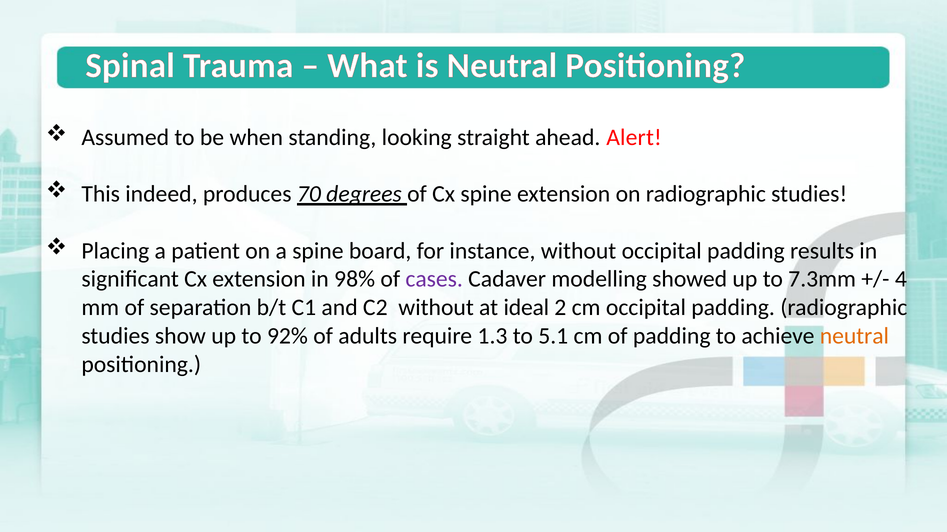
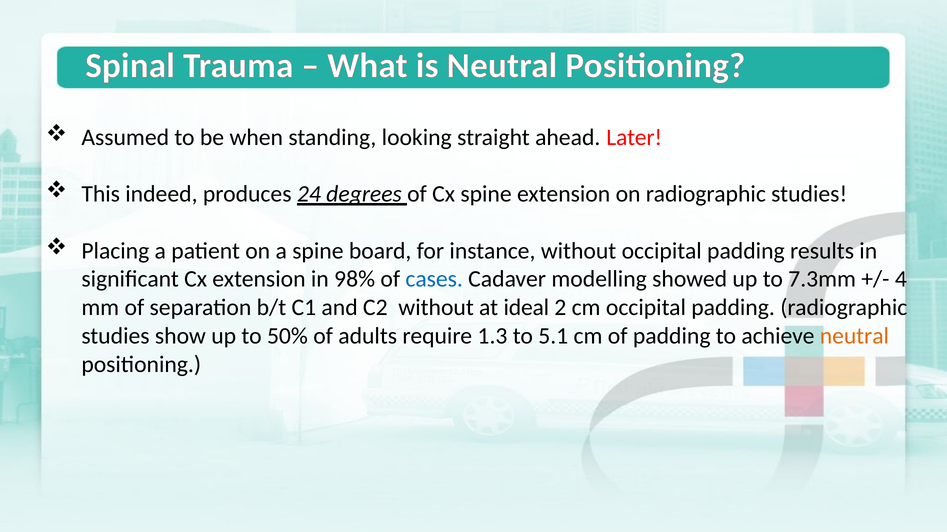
Alert: Alert -> Later (634, 137)
70: 70 -> 24 (309, 194)
cases colour: purple -> blue (434, 280)
92%: 92% -> 50% (287, 336)
